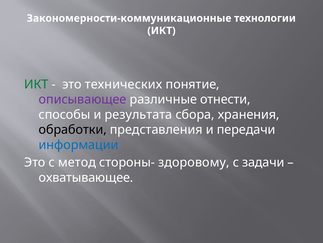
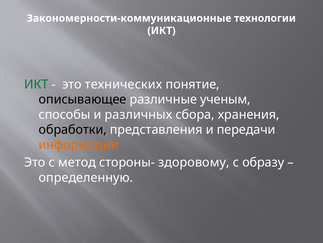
описывающее colour: purple -> black (83, 99)
отнести: отнести -> ученым (225, 99)
результата: результата -> различных (138, 114)
информации colour: blue -> orange (79, 144)
задачи: задачи -> образу (263, 162)
охватывающее: охватывающее -> определенную (86, 177)
